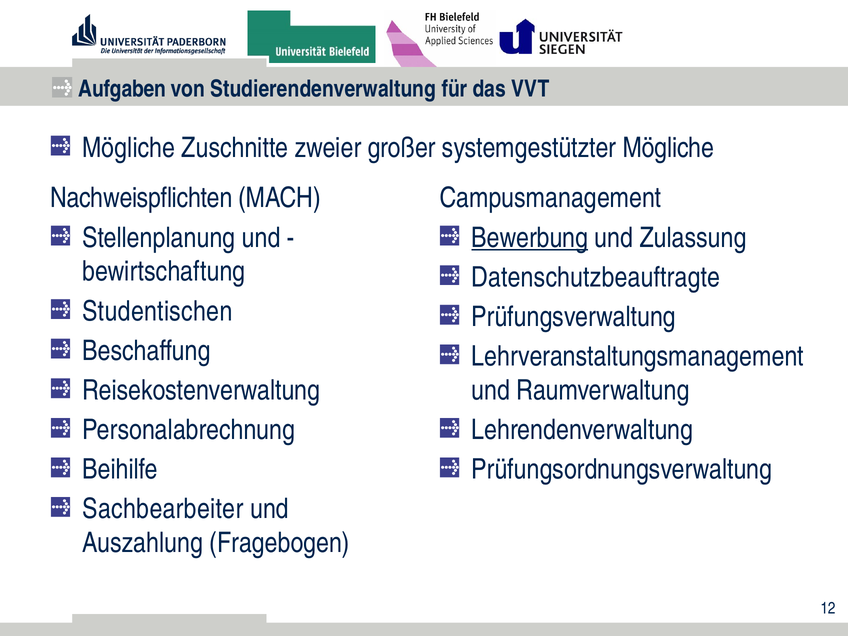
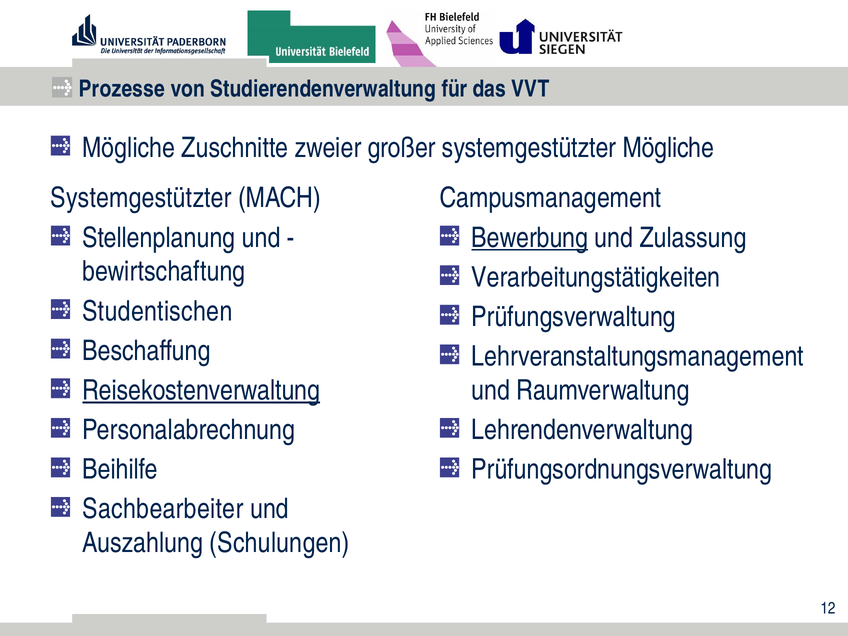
Aufgaben: Aufgaben -> Prozesse (122, 89)
Nachweispflichten: Nachweispflichten -> Systemgestützter (141, 198)
Datenschutzbeauftragte: Datenschutzbeauftragte -> Verarbeitungstätigkeiten (596, 277)
Reisekostenverwaltung underline: none -> present (201, 390)
Fragebogen: Fragebogen -> Schulungen (279, 543)
